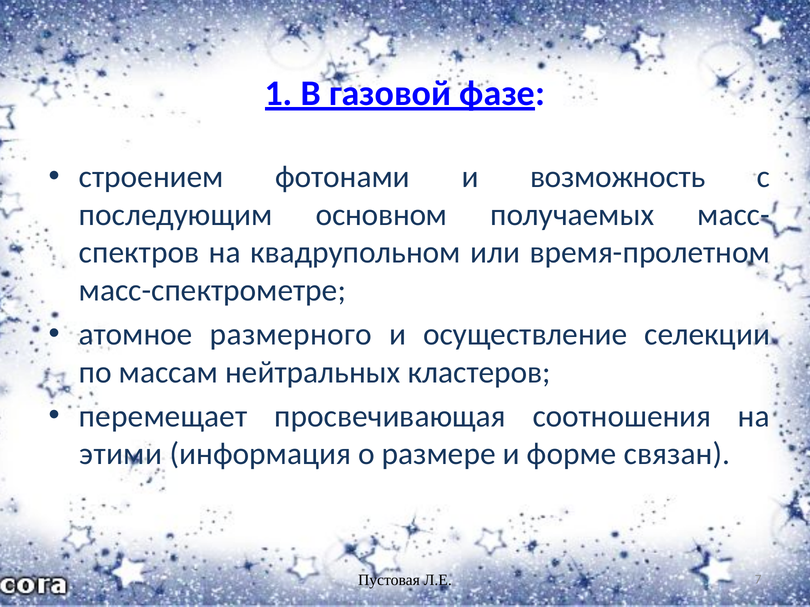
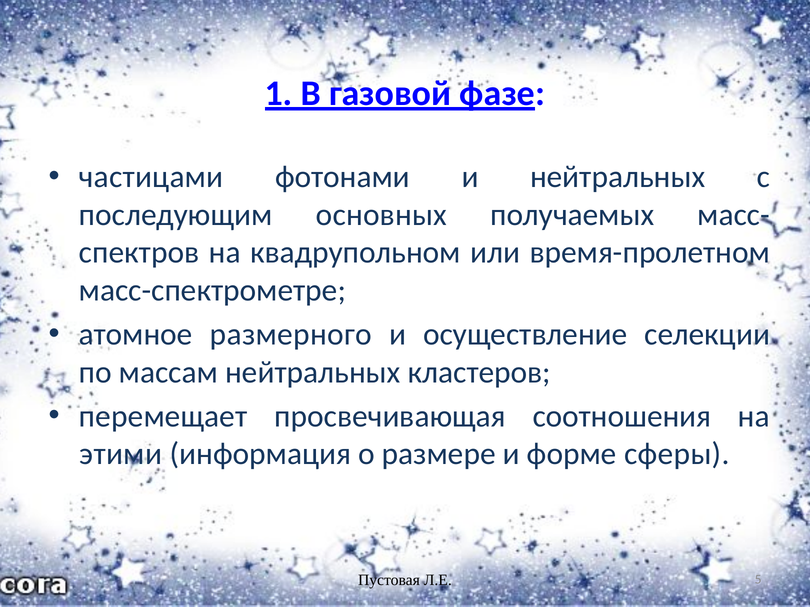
строением: строением -> частицами (151, 177)
и возможность: возможность -> нейтральных (618, 177)
основном: основном -> основных (381, 215)
связан: связан -> сферы (677, 454)
7: 7 -> 5 (758, 580)
